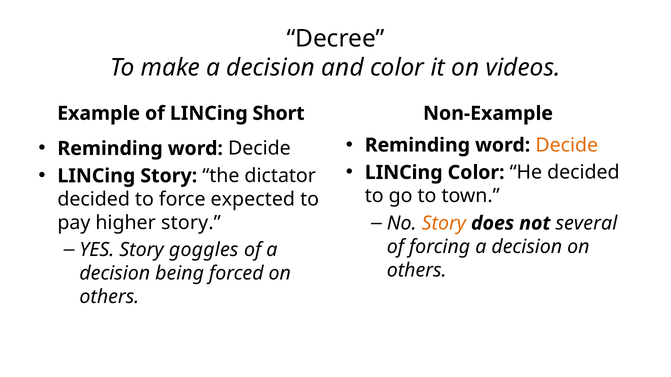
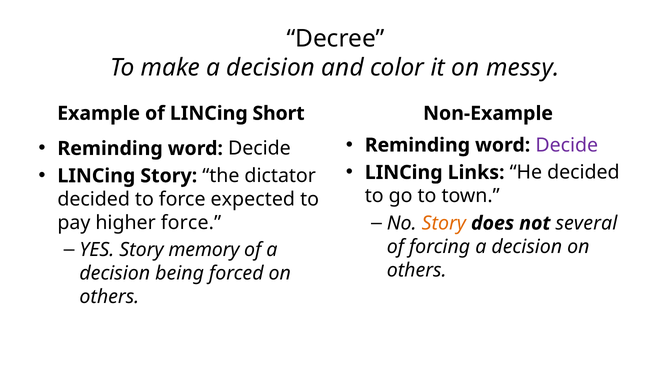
videos: videos -> messy (523, 68)
Decide colour: orange -> purple (567, 145)
LINCing Color: Color -> Links (476, 173)
higher story: story -> force (191, 223)
goggles: goggles -> memory (204, 250)
